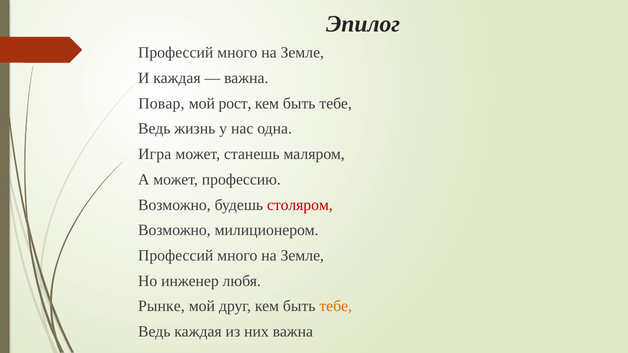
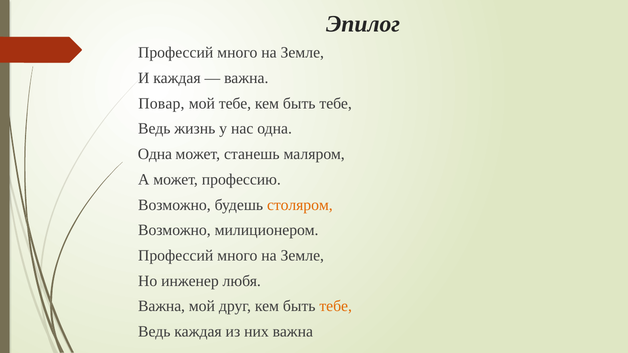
мой рост: рост -> тебе (235, 103)
Игра: Игра -> Одна (155, 154)
столяром colour: red -> orange (300, 205)
Рынке: Рынке -> Важна (162, 307)
